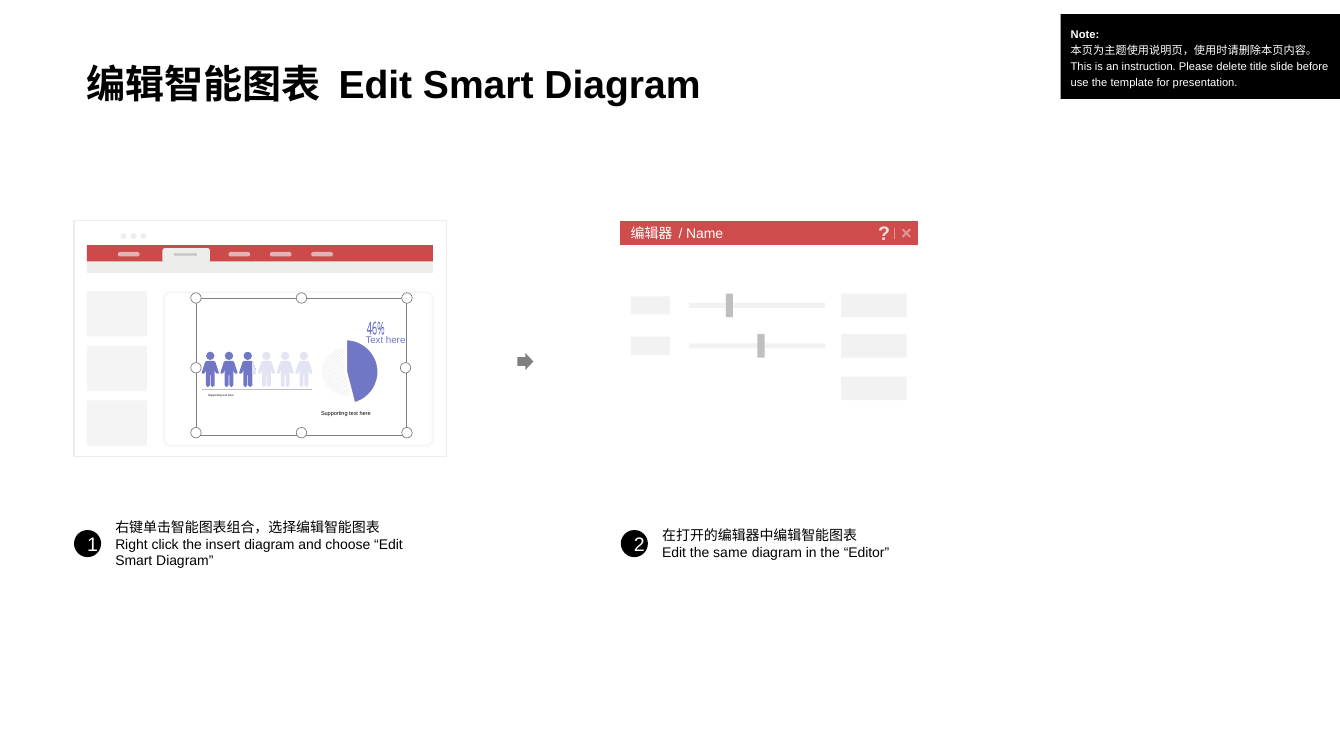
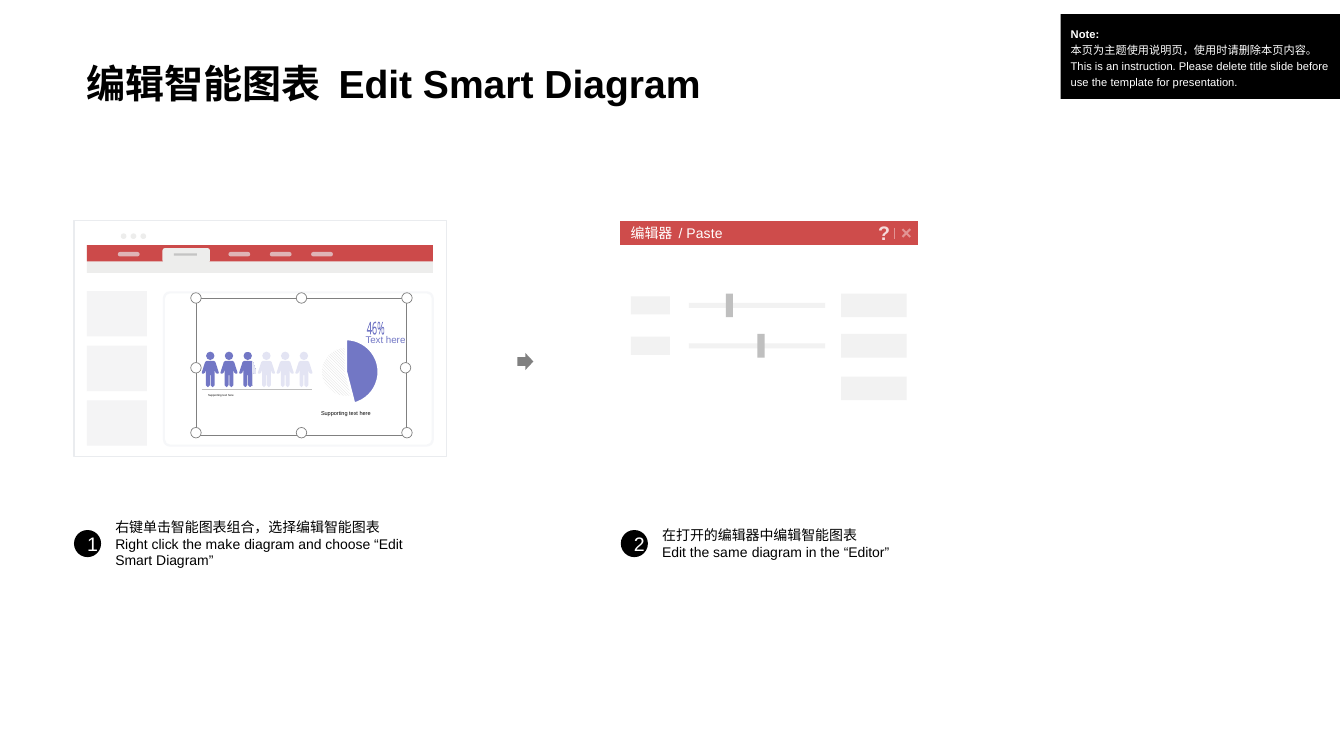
Name: Name -> Paste (704, 234)
insert: insert -> make (223, 544)
